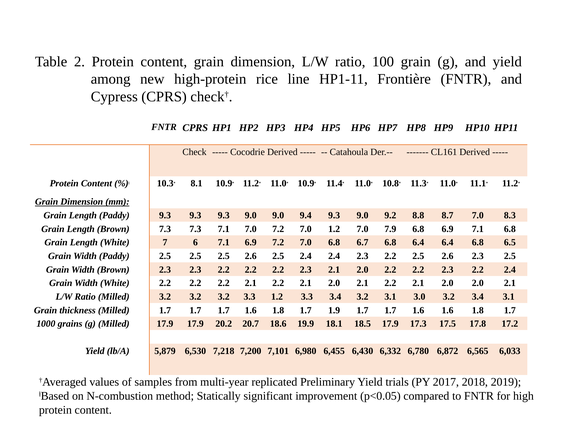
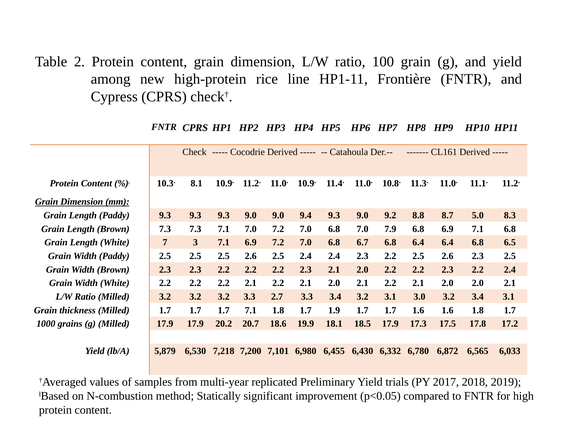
8.7 7.0: 7.0 -> 5.0 (478, 215)
7.0 7.2 7.0 1.2: 1.2 -> 6.8 (334, 229)
6: 6 -> 3 (195, 242)
3.3 1.2: 1.2 -> 2.7 (277, 297)
1.7 1.7 1.7 1.6: 1.6 -> 7.1 (251, 310)
